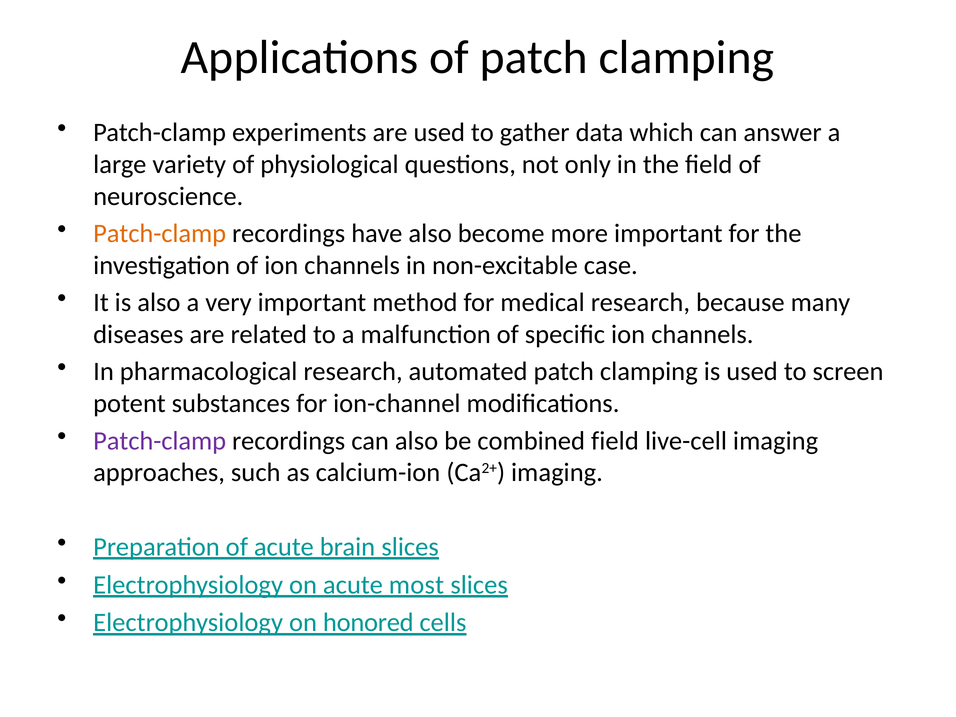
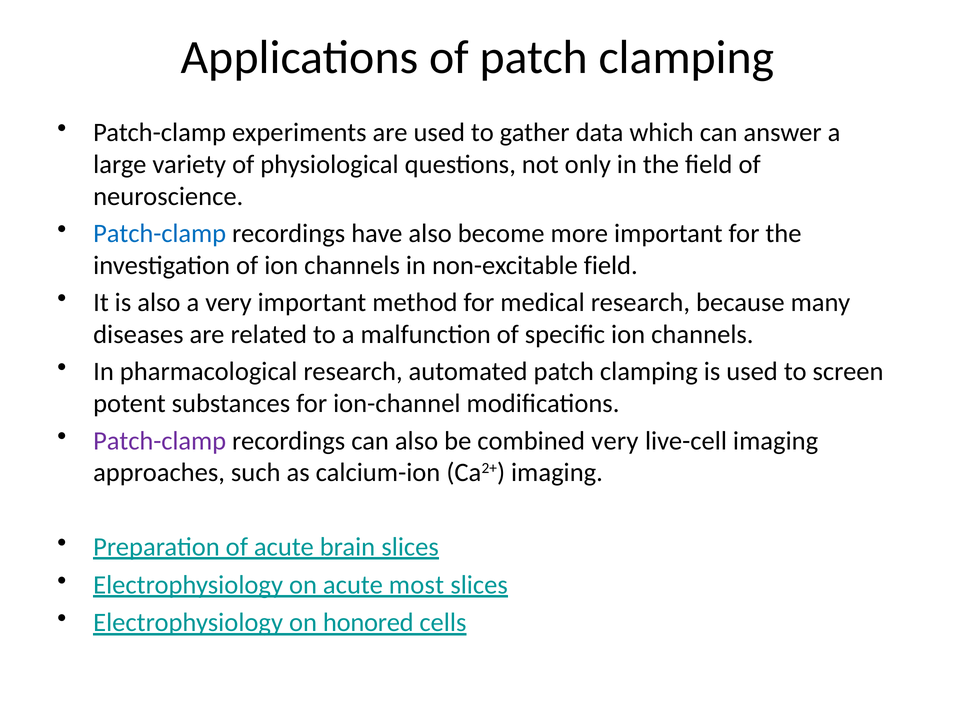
Patch-clamp colour: orange -> blue (160, 234)
non-excitable case: case -> field (611, 265)
combined field: field -> very (615, 441)
